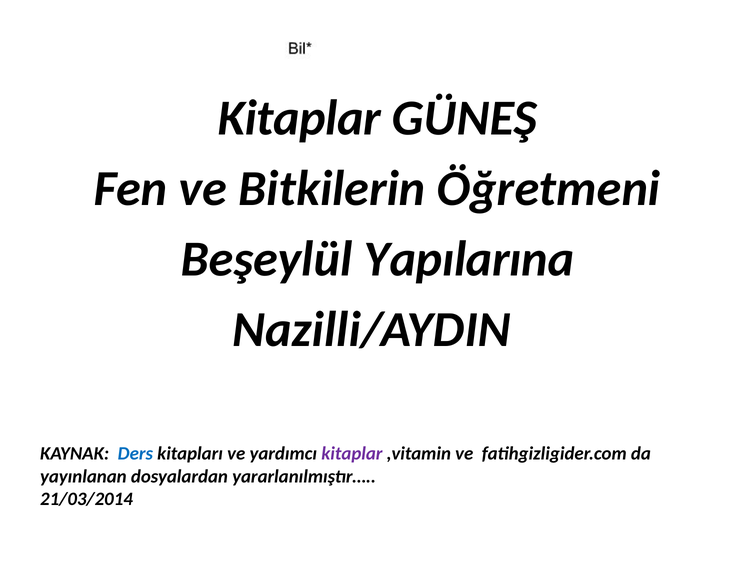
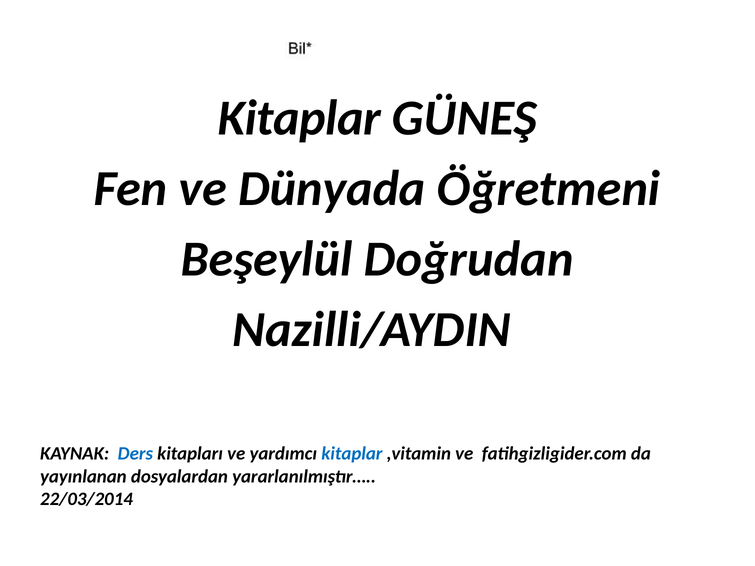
Bitkilerin: Bitkilerin -> Dünyada (332, 189)
Yapılarına: Yapılarına -> Doğrudan (469, 259)
kitaplar colour: purple -> blue (352, 454)
21/03/2014: 21/03/2014 -> 22/03/2014 (86, 499)
